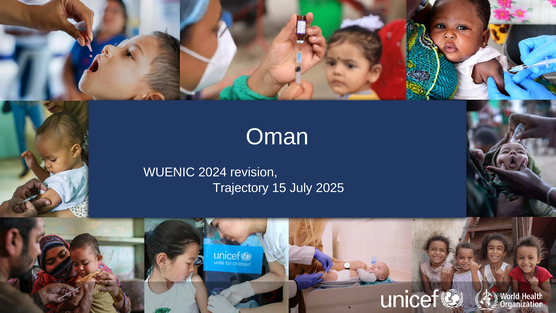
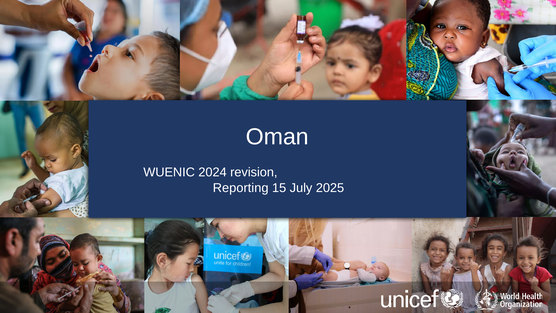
Trajectory: Trajectory -> Reporting (241, 188)
